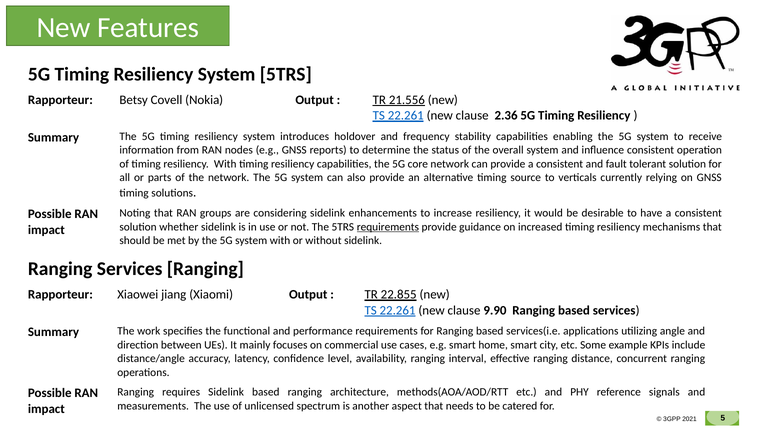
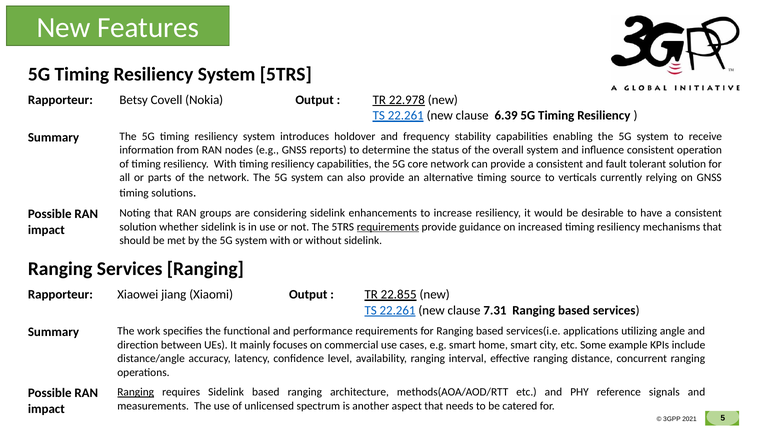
21.556: 21.556 -> 22.978 (407, 100)
2.36: 2.36 -> 6.39 (506, 116)
9.90: 9.90 -> 7.31 (495, 310)
Ranging underline: none -> present (136, 392)
